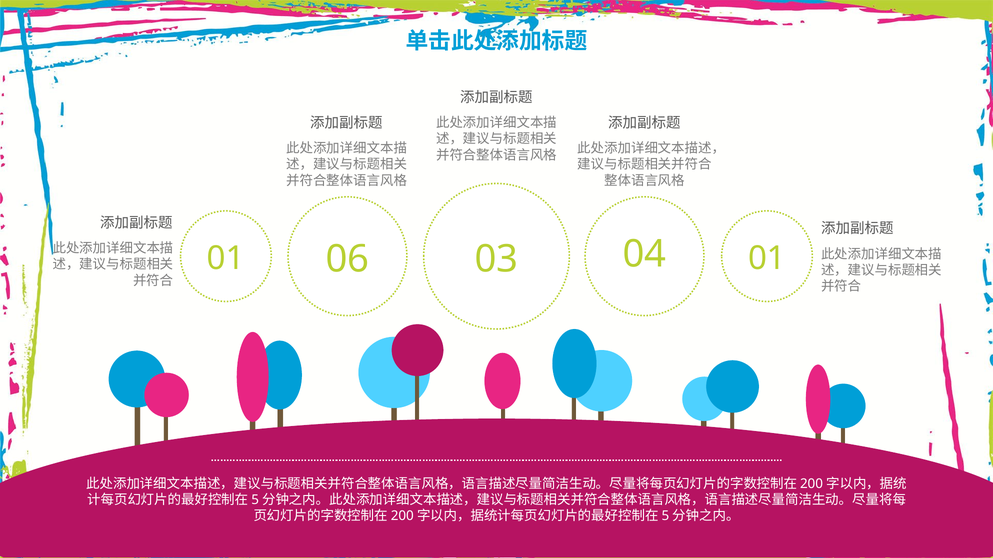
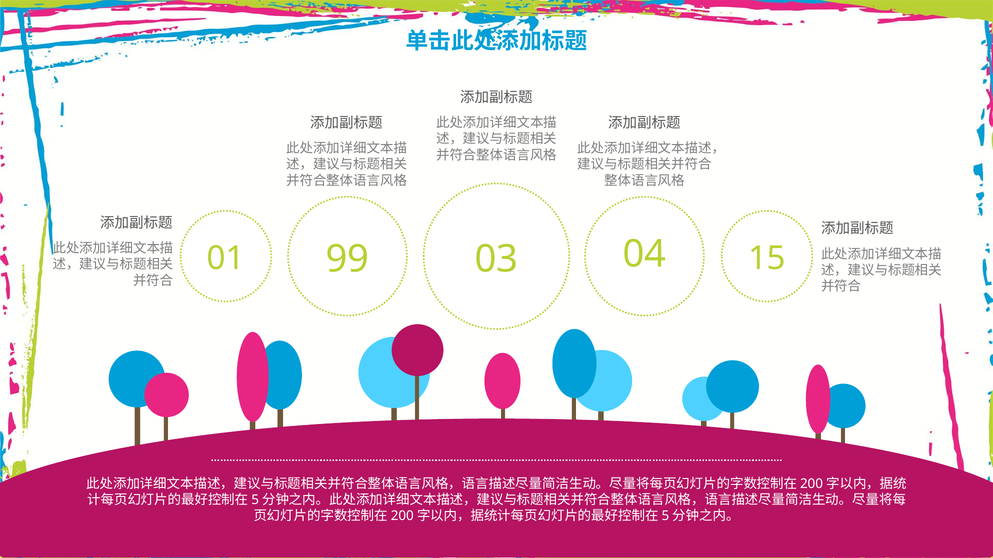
04 01: 01 -> 15 (767, 259)
06: 06 -> 99 (347, 259)
